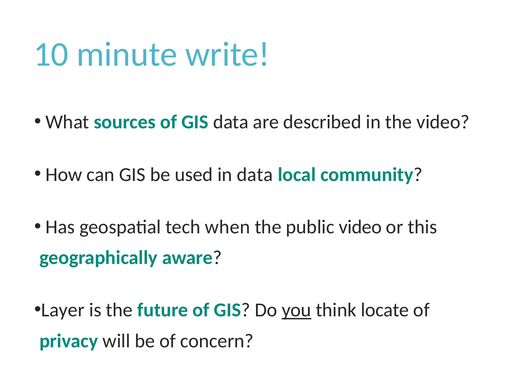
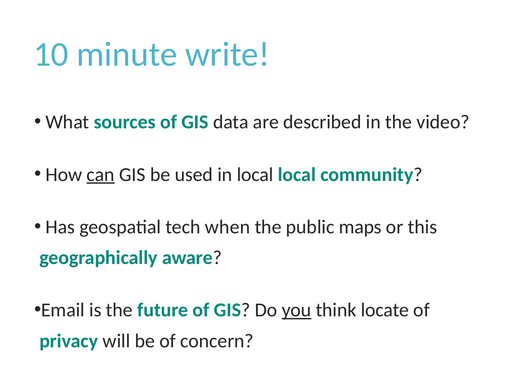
can underline: none -> present (101, 175)
in data: data -> local (255, 175)
public video: video -> maps (360, 227)
Layer: Layer -> Email (63, 311)
